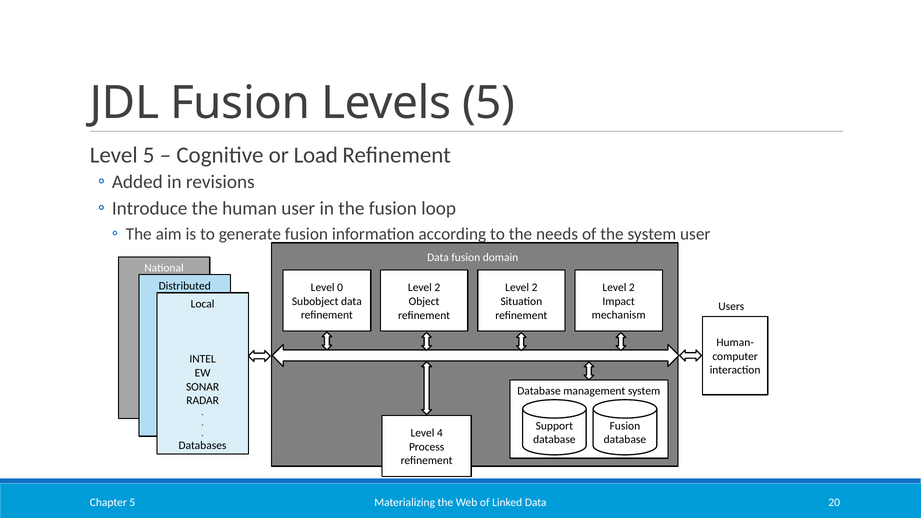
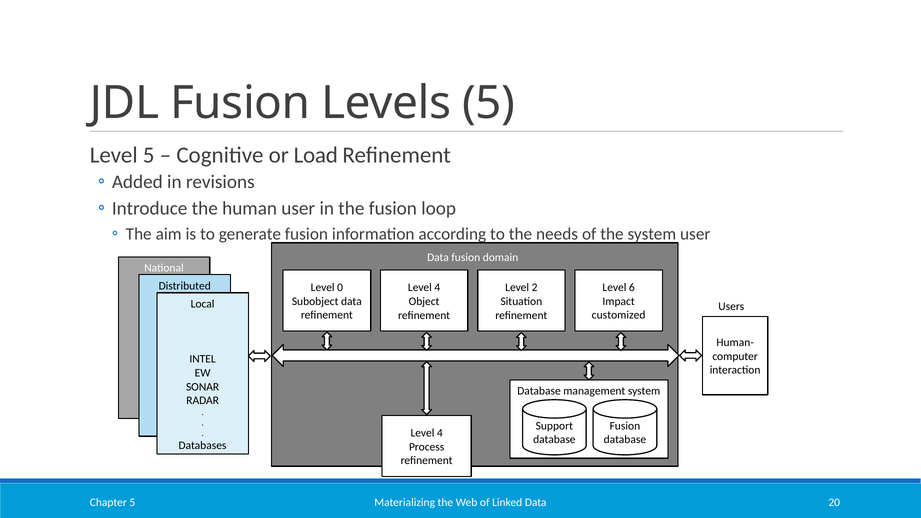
2: 2 -> 6 (632, 288)
2: 2 -> 4 (437, 288)
mechanism: mechanism -> customized (619, 315)
